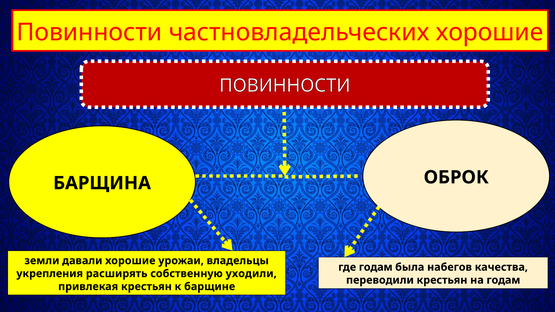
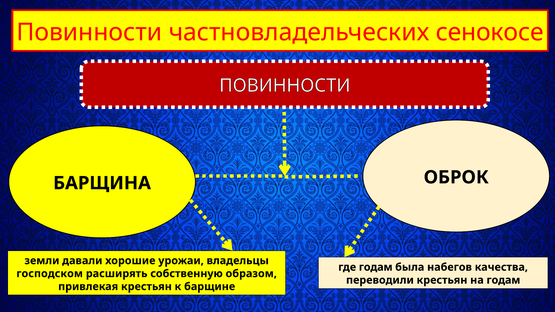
частновладельческих хорошие: хорошие -> сенокосе (490, 32)
укрепления: укрепления -> господском (50, 274)
уходили: уходили -> образом (251, 274)
